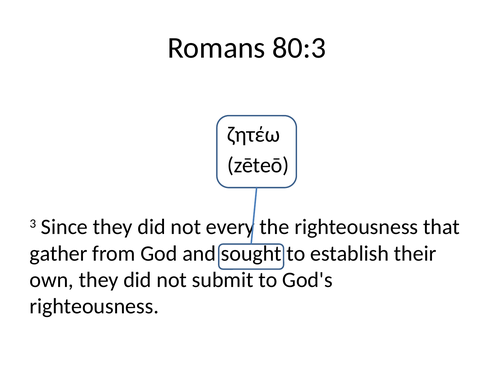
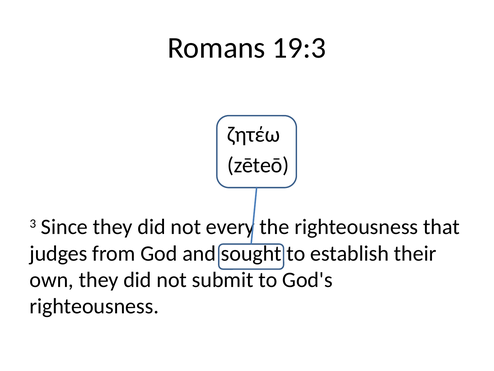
80:3: 80:3 -> 19:3 (299, 48)
gather: gather -> judges (59, 253)
